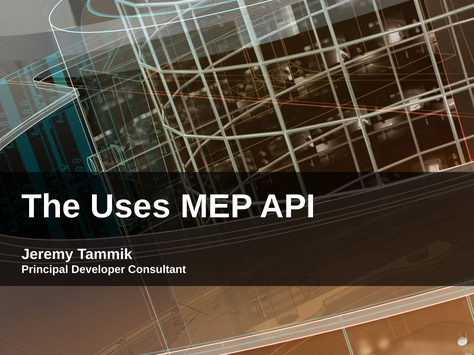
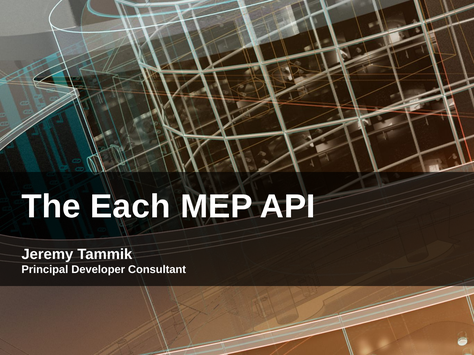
Uses: Uses -> Each (130, 207)
